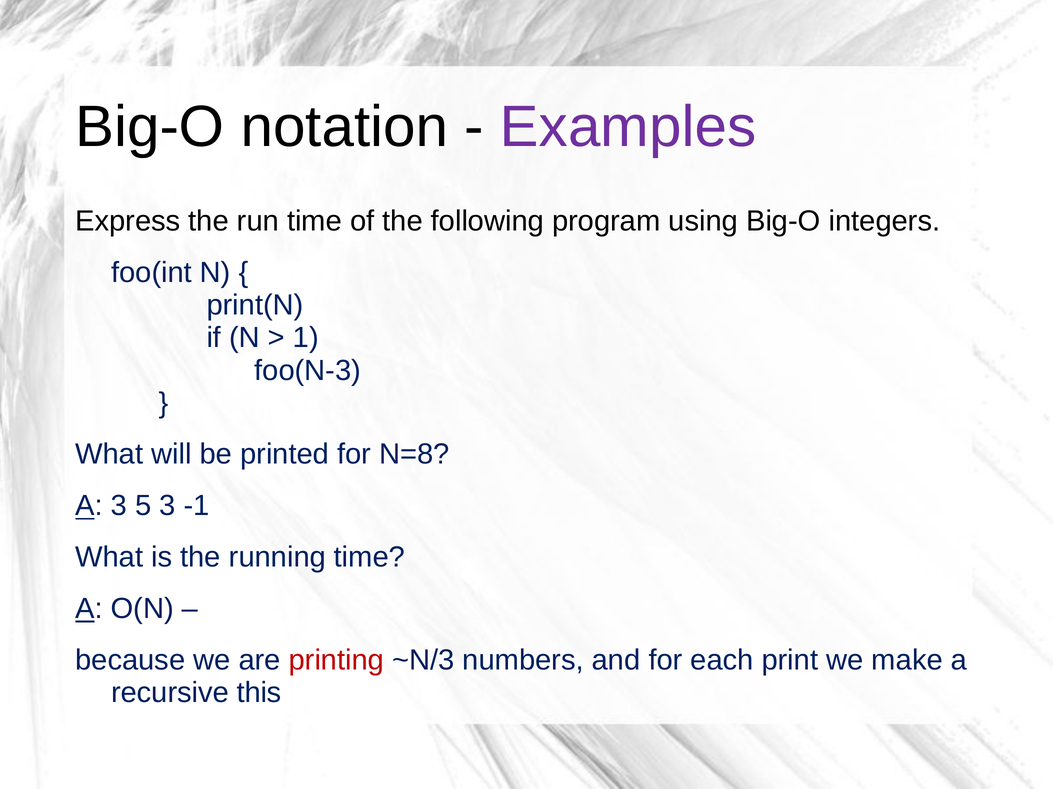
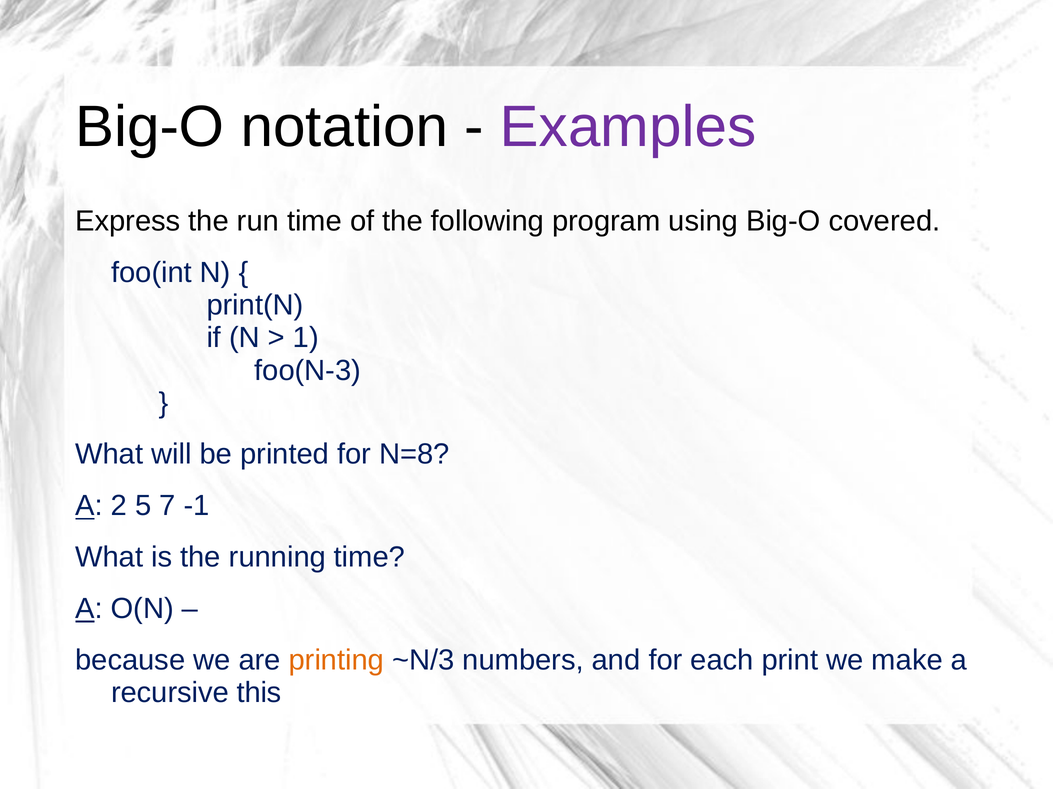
integers: integers -> covered (884, 222)
A 3: 3 -> 2 (119, 506)
5 3: 3 -> 7 (167, 506)
printing colour: red -> orange (336, 661)
